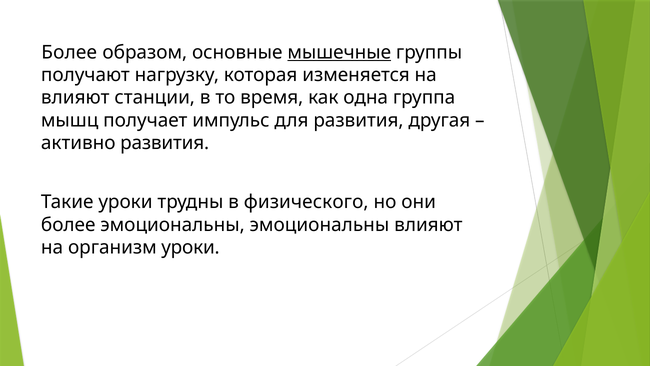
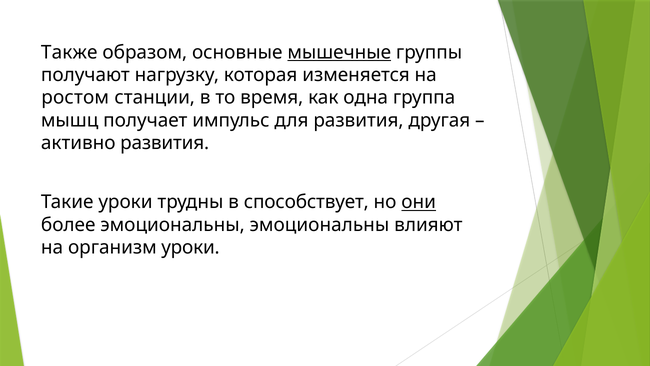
Более: Более -> Также (69, 52)
влияют: влияют -> ростом (75, 98)
физического: физического -> способствует (306, 202)
они underline: none -> present (419, 202)
